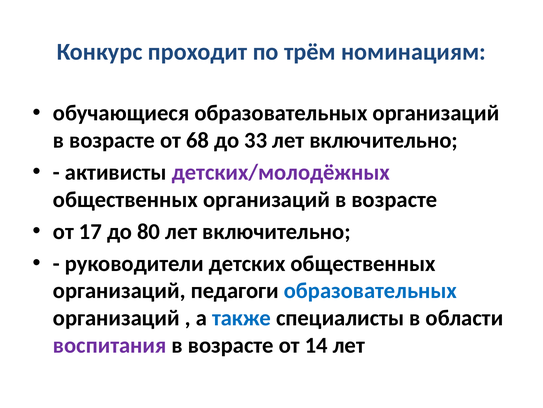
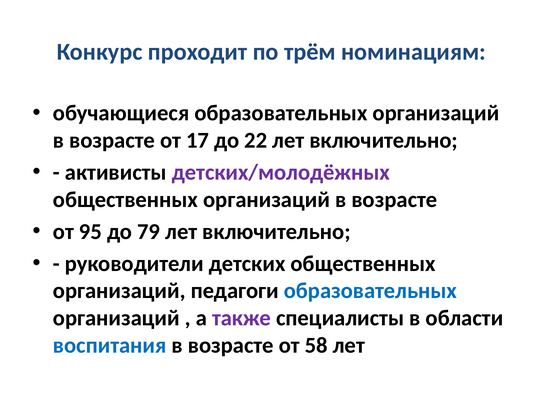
68: 68 -> 17 (198, 140)
33: 33 -> 22 (256, 140)
17: 17 -> 95 (90, 231)
80: 80 -> 79 (149, 231)
также colour: blue -> purple (242, 317)
воспитания colour: purple -> blue (110, 345)
14: 14 -> 58 (316, 345)
